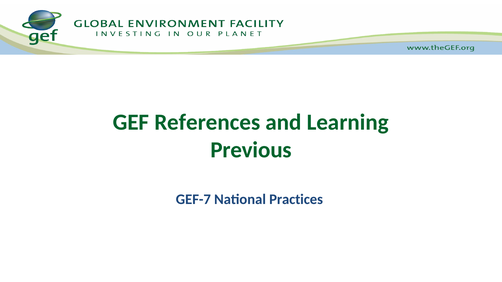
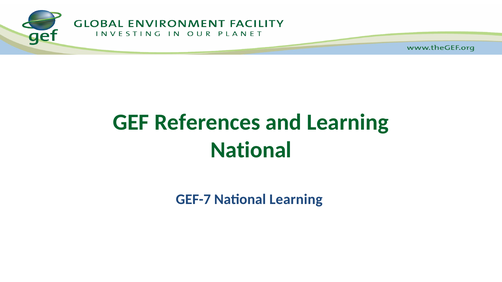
Previous: Previous -> National (251, 150)
National Practices: Practices -> Learning (296, 200)
